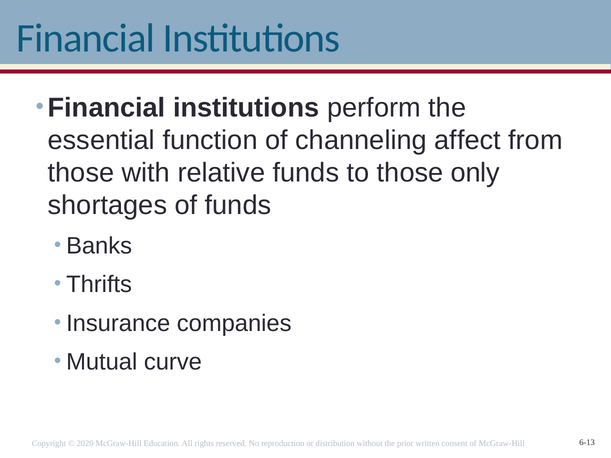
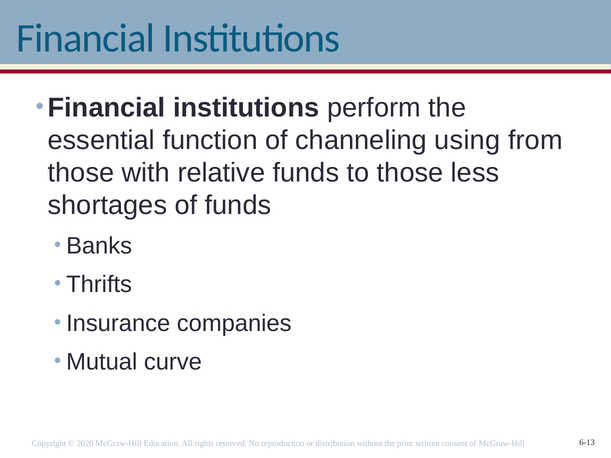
affect: affect -> using (467, 140)
only: only -> less (475, 173)
